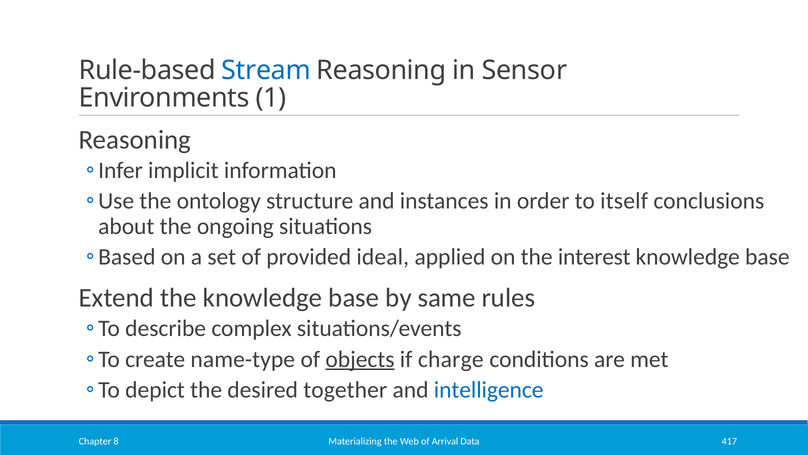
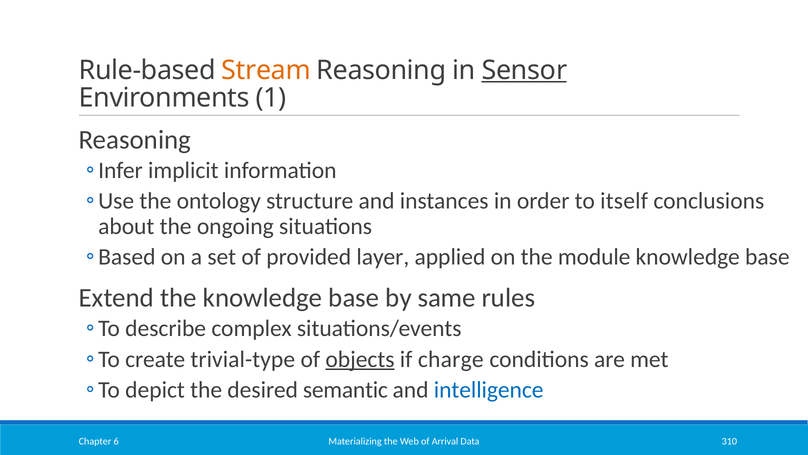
Stream colour: blue -> orange (266, 70)
Sensor underline: none -> present (524, 70)
ideal: ideal -> layer (383, 257)
interest: interest -> module (594, 257)
name-type: name-type -> trivial-type (243, 359)
together: together -> semantic (345, 389)
417: 417 -> 310 (729, 441)
8: 8 -> 6 (116, 441)
